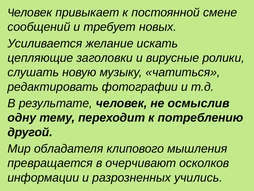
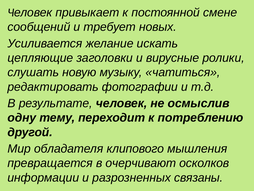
учились: учились -> связаны (199, 177)
